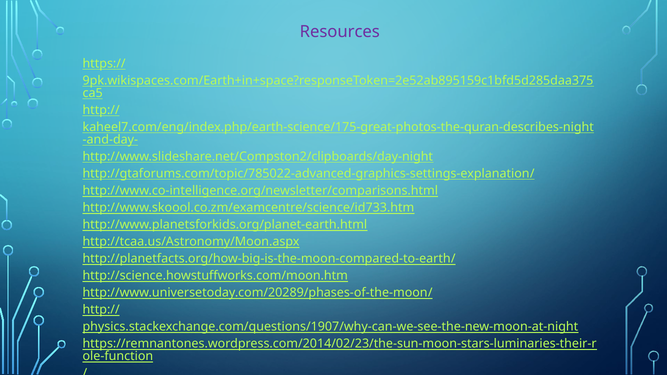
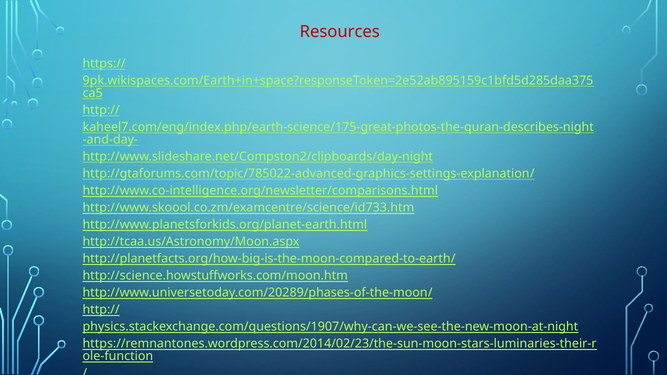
Resources colour: purple -> red (340, 32)
